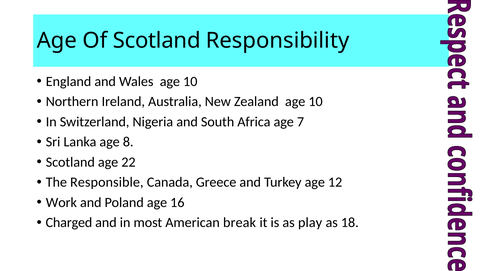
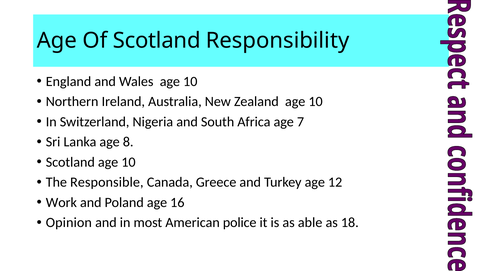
Scotland age 22: 22 -> 10 (128, 162)
Charged: Charged -> Opinion (69, 223)
break: break -> police (240, 223)
play: play -> able (310, 223)
